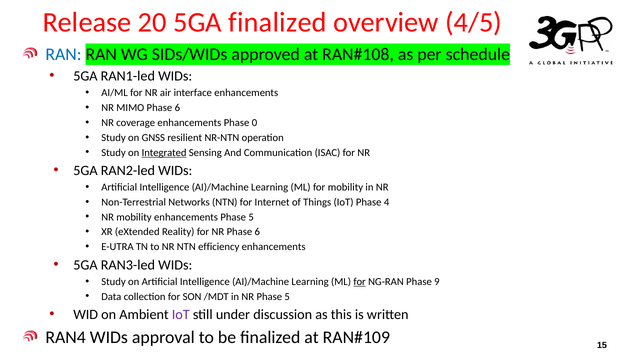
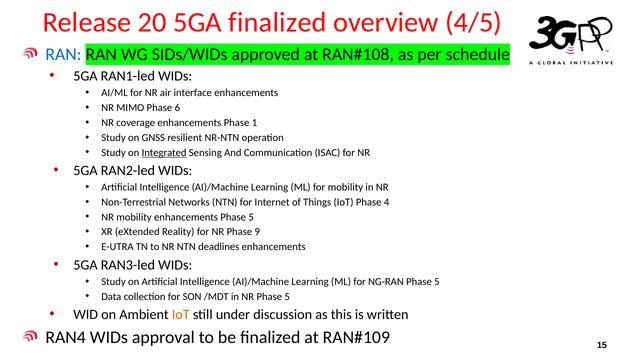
0: 0 -> 1 (254, 123)
NR Phase 6: 6 -> 9 (257, 232)
efficiency: efficiency -> deadlines (219, 247)
for underline: present -> none (360, 282)
NG-RAN Phase 9: 9 -> 5 (437, 282)
IoT colour: purple -> orange (181, 315)
